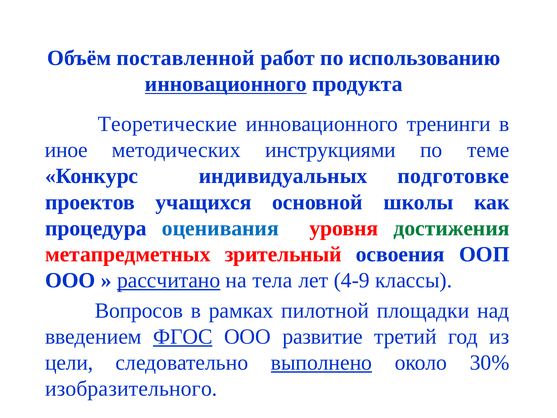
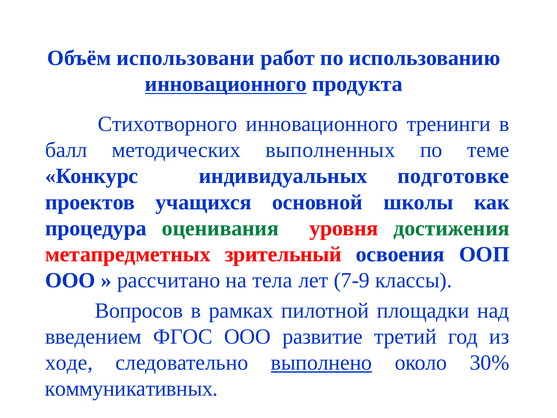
поставленной: поставленной -> использовани (186, 58)
Теоретические: Теоретические -> Стихотворного (168, 124)
иное: иное -> балл (66, 150)
инструкциями: инструкциями -> выполненных (330, 150)
оценивания colour: blue -> green (220, 228)
рассчитано underline: present -> none (169, 280)
4-9: 4-9 -> 7-9 (352, 280)
ФГОС underline: present -> none (183, 336)
цели: цели -> ходе (69, 362)
изобразительного: изобразительного -> коммуникативных (131, 388)
